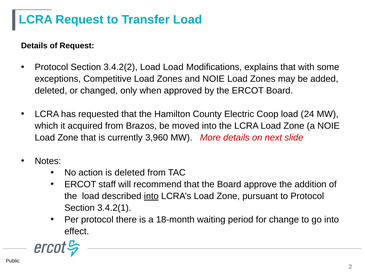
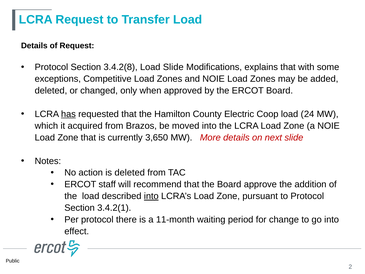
3.4.2(2: 3.4.2(2 -> 3.4.2(8 (121, 67)
Load Load: Load -> Slide (173, 67)
has underline: none -> present (68, 114)
3,960: 3,960 -> 3,650 (157, 137)
18-month: 18-month -> 11-month (175, 219)
